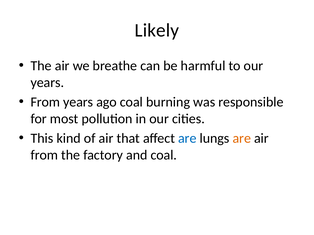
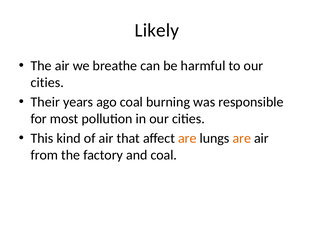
years: years -> cities (47, 83)
From: From -> Their (45, 102)
are colour: blue -> orange (187, 139)
